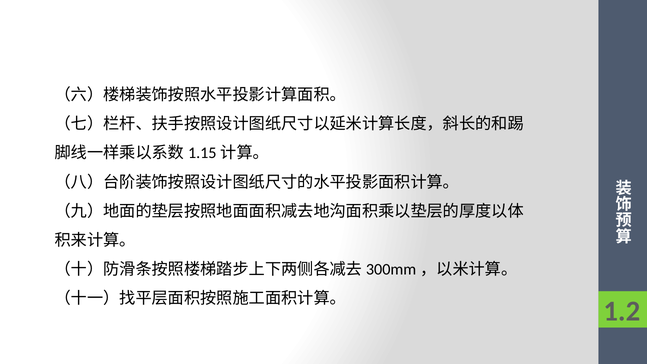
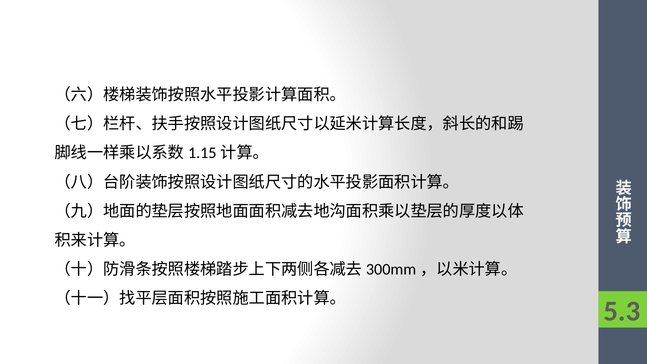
1.2: 1.2 -> 5.3 (622, 311)
